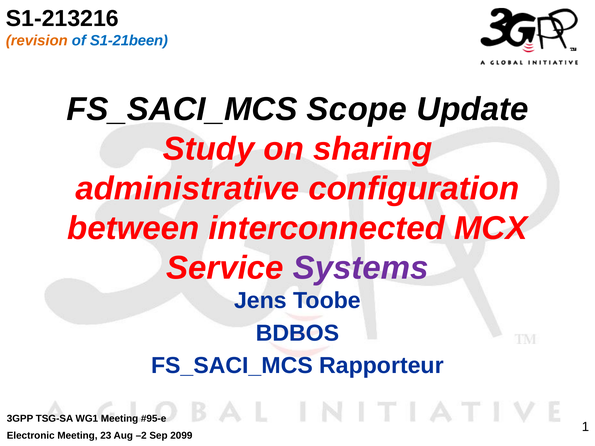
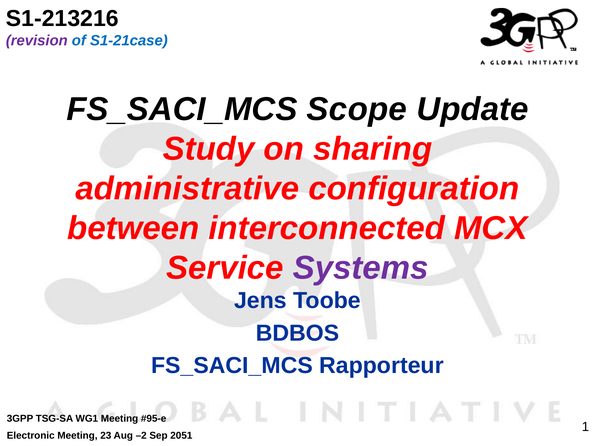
revision colour: orange -> purple (37, 41)
S1-21been: S1-21been -> S1-21case (129, 41)
2099: 2099 -> 2051 (181, 436)
